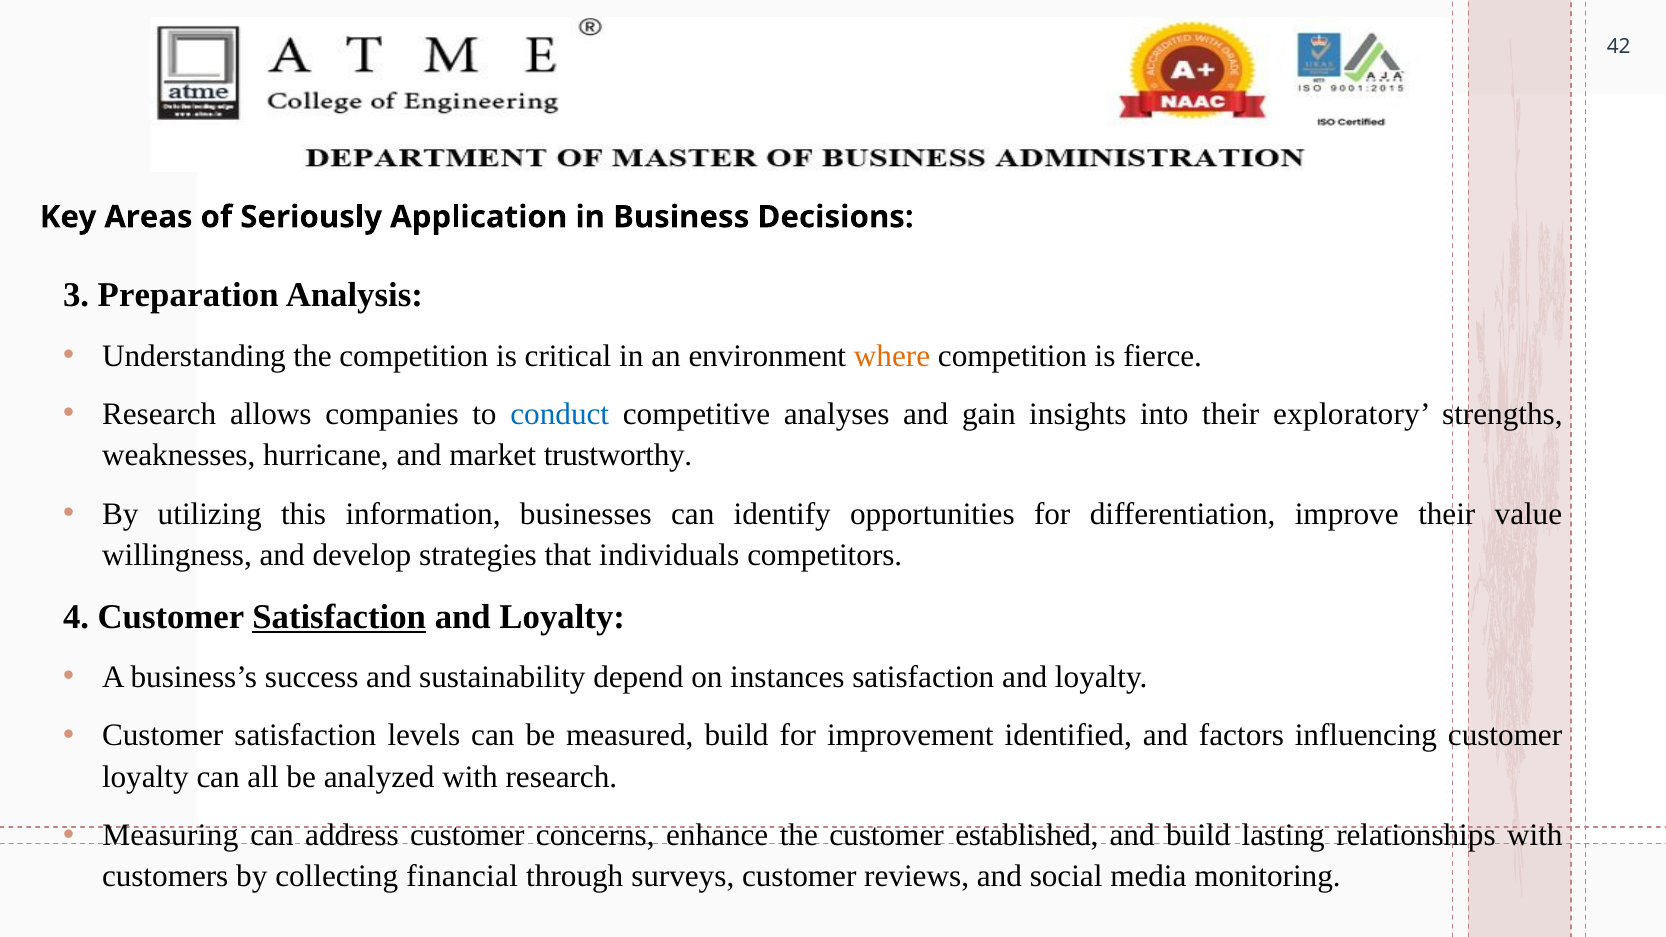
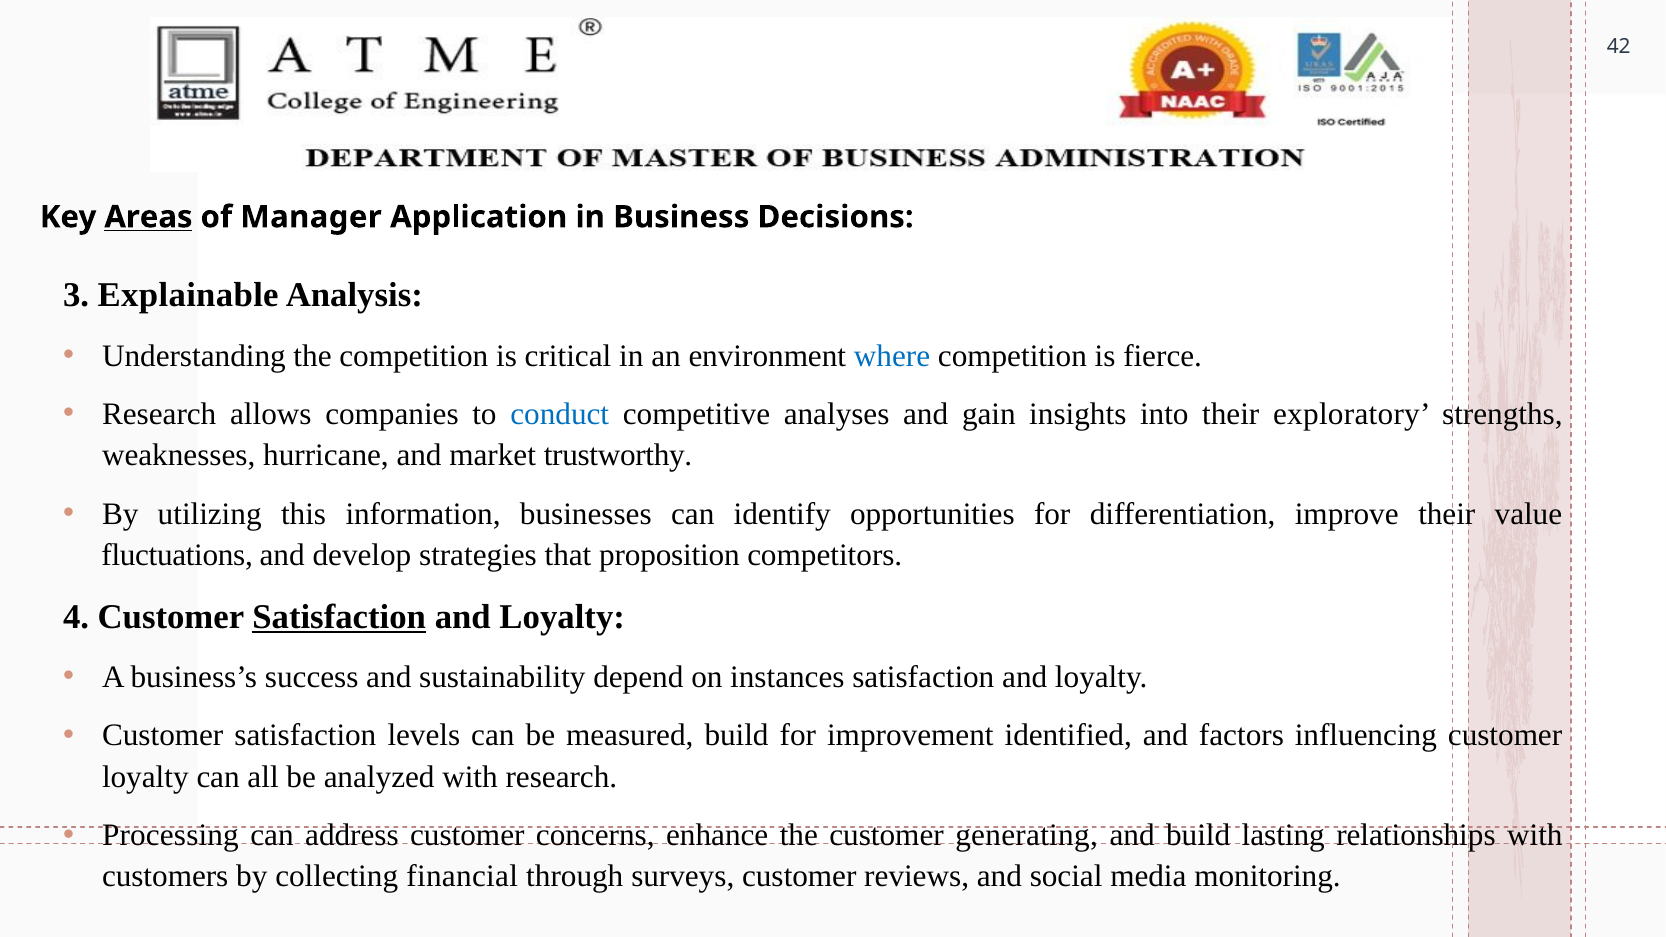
Areas underline: none -> present (148, 217)
Seriously: Seriously -> Manager (311, 217)
Preparation: Preparation -> Explainable (188, 295)
where colour: orange -> blue (892, 356)
willingness: willingness -> fluctuations (177, 555)
individuals: individuals -> proposition (669, 555)
Measuring: Measuring -> Processing (170, 836)
established: established -> generating (1027, 836)
